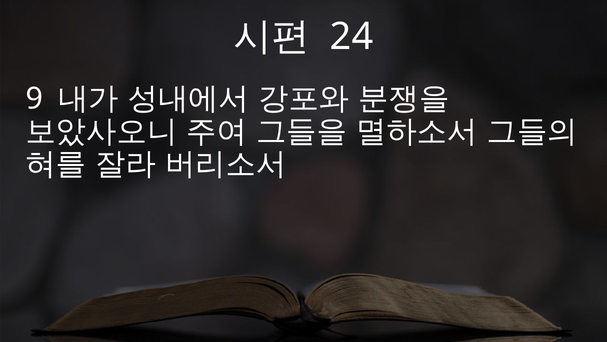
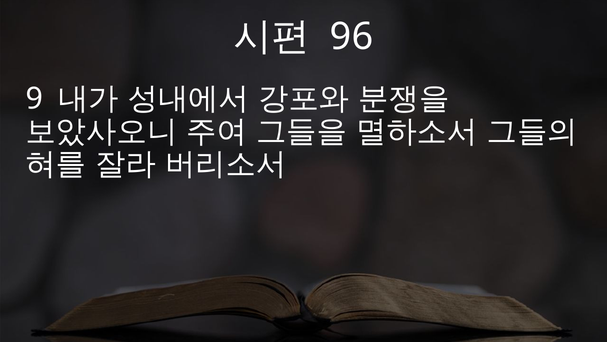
24: 24 -> 96 (352, 37)
